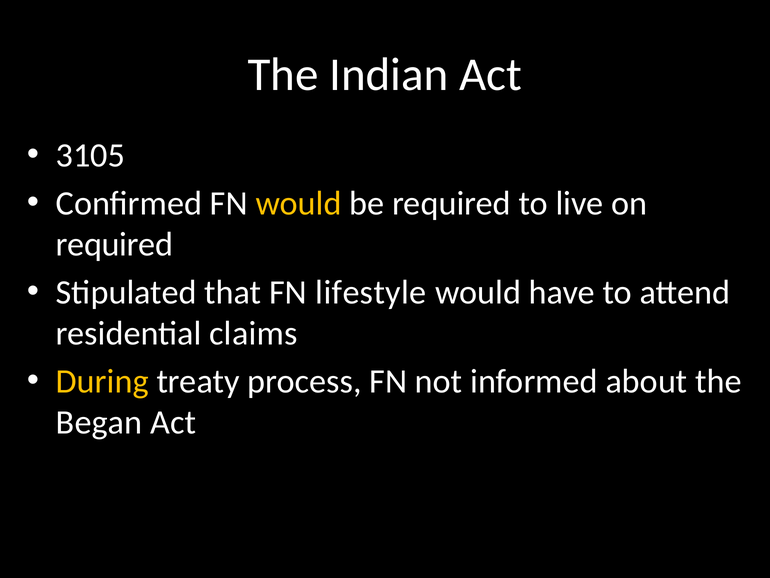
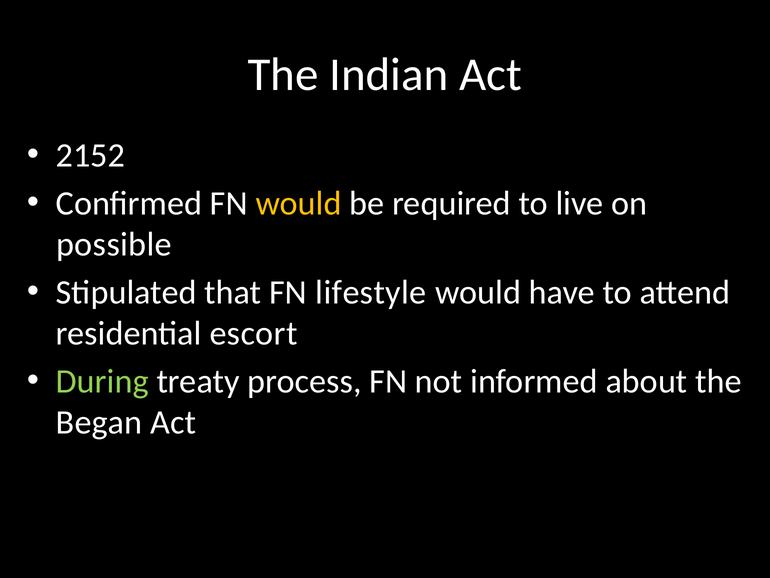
3105: 3105 -> 2152 (90, 155)
required: required -> possible (114, 244)
claims: claims -> escort (253, 333)
During colour: yellow -> light green (102, 381)
